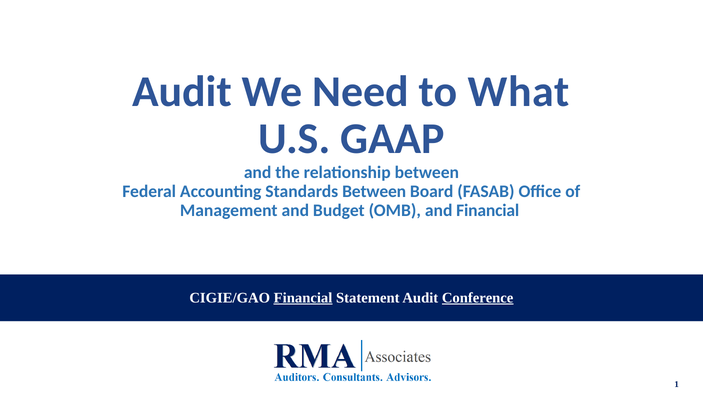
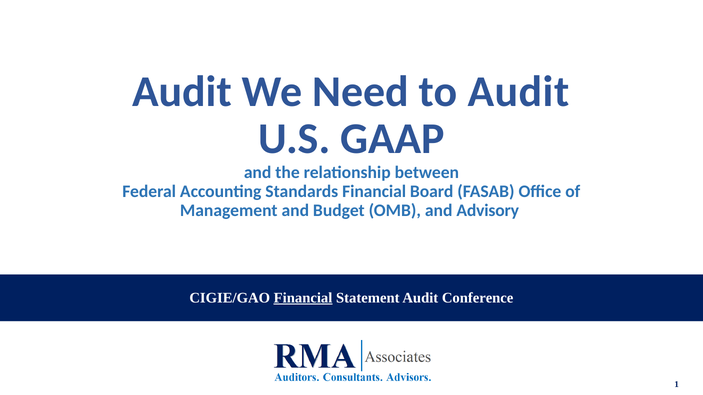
to What: What -> Audit (519, 92)
Standards Between: Between -> Financial (374, 191)
and Financial: Financial -> Advisory (488, 210)
Conference underline: present -> none (478, 298)
